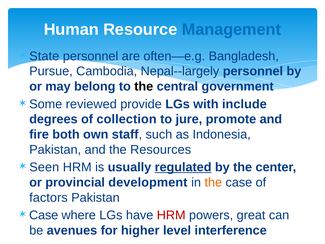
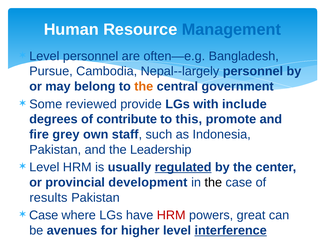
State: State -> Level (44, 56)
the colour: black -> orange (144, 86)
collection: collection -> contribute (127, 119)
jure: jure -> this (189, 119)
both: both -> grey (66, 134)
Resources: Resources -> Leadership (161, 149)
Seen: Seen -> Level (44, 167)
the colour: orange -> black (213, 182)
factors: factors -> results (48, 197)
interference underline: none -> present (231, 230)
